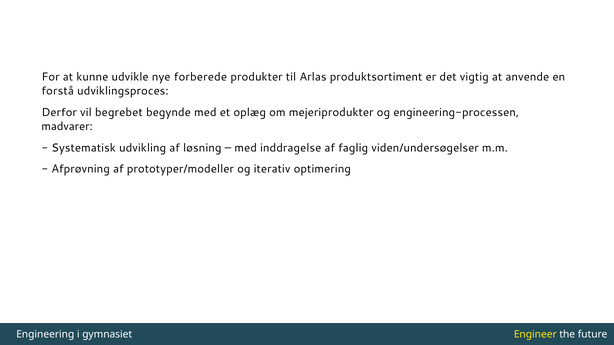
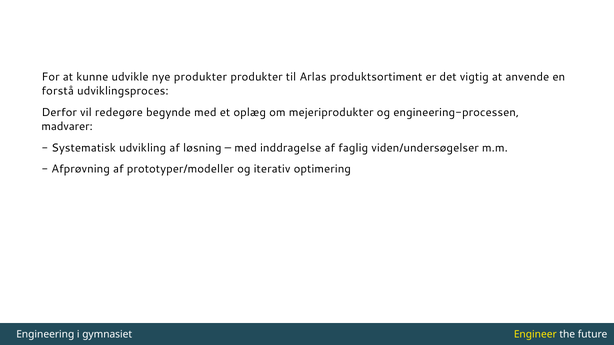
nye forberede: forberede -> produkter (200, 77)
begrebet: begrebet -> redegøre (119, 113)
